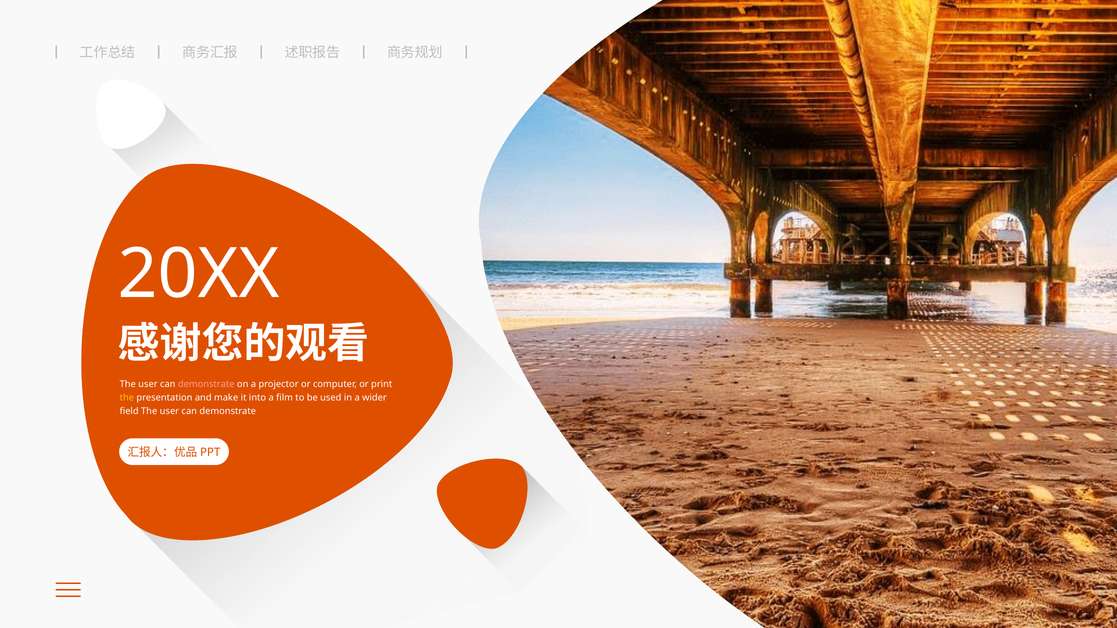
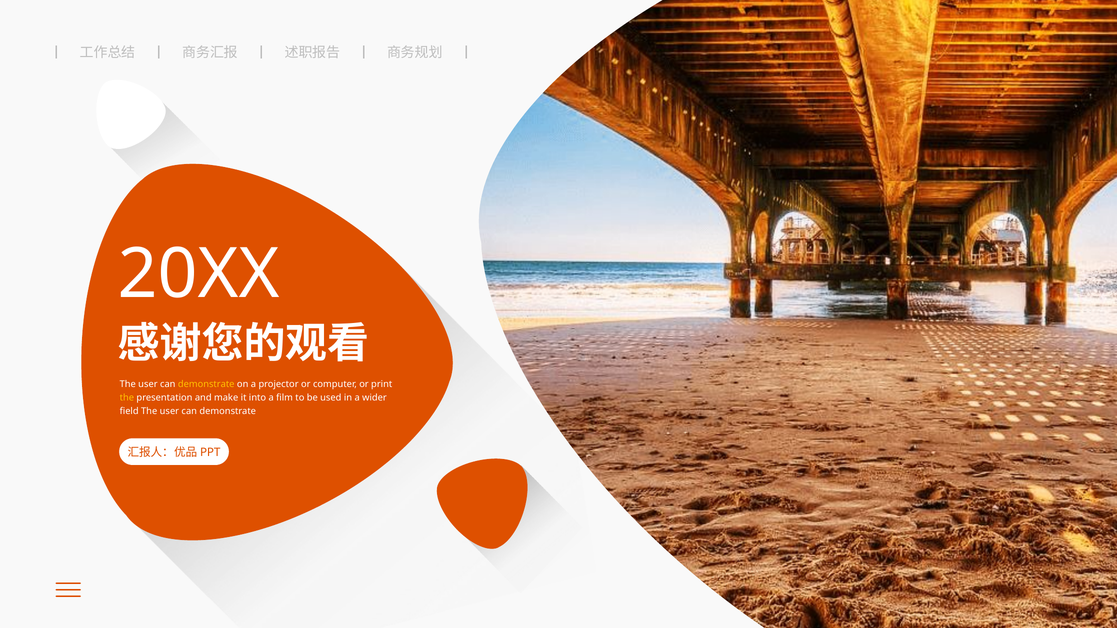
demonstrate colour: pink -> yellow (206, 385)
